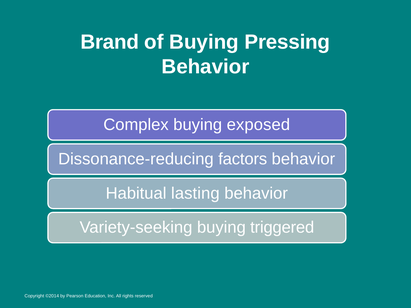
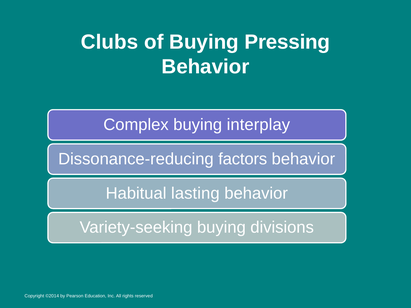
Brand: Brand -> Clubs (110, 42)
exposed: exposed -> interplay (258, 125)
triggered: triggered -> divisions (282, 228)
